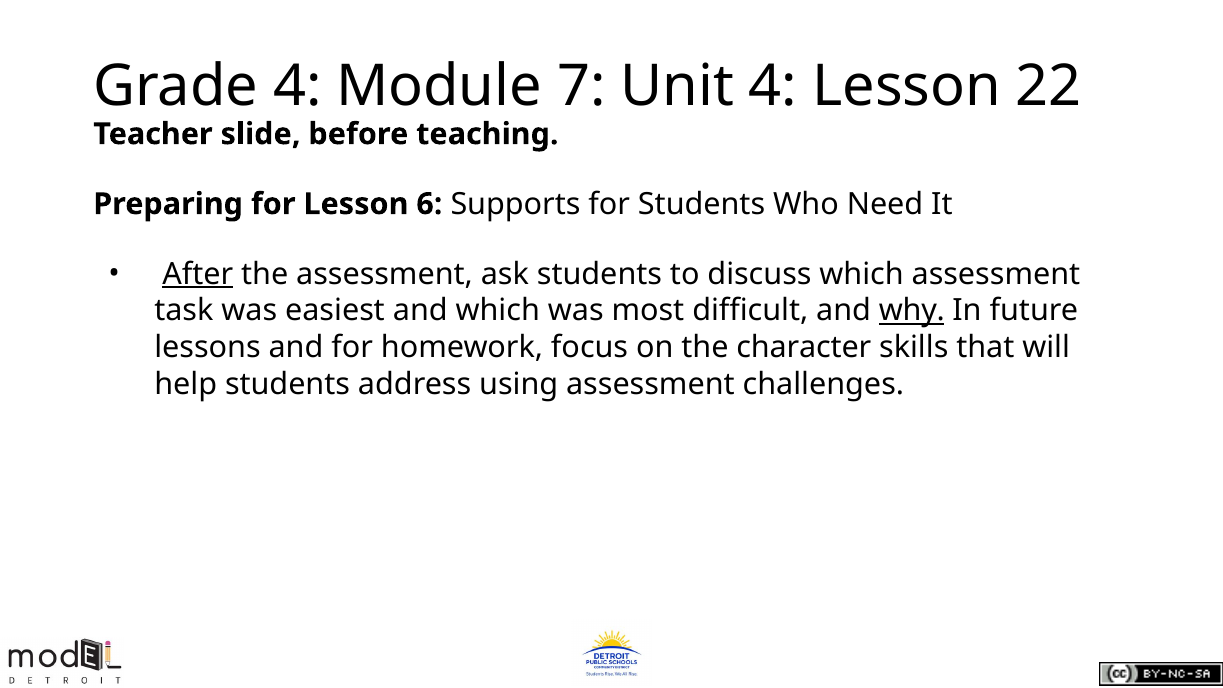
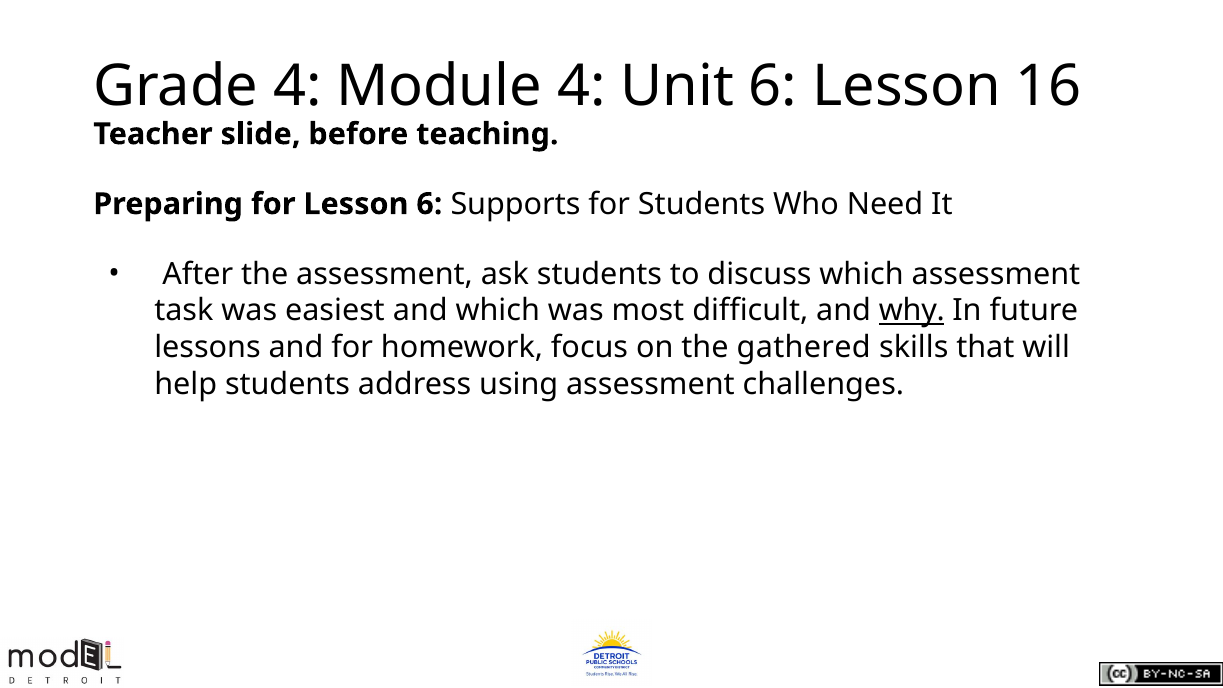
Module 7: 7 -> 4 (581, 86)
Unit 4: 4 -> 6 (773, 86)
22: 22 -> 16 (1049, 86)
After underline: present -> none (198, 274)
character: character -> gathered (804, 348)
